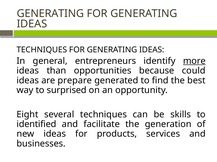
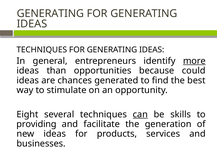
prepare: prepare -> chances (75, 81)
surprised: surprised -> stimulate (67, 91)
can underline: none -> present (140, 115)
identified: identified -> providing (36, 125)
